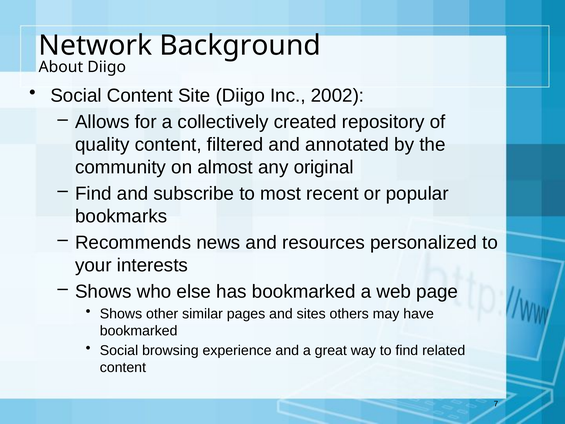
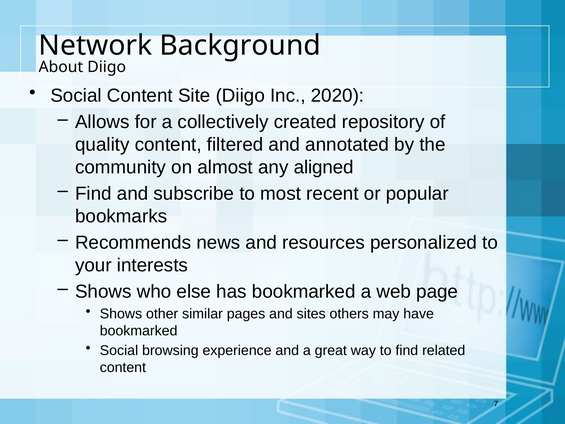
2002: 2002 -> 2020 (338, 95)
original: original -> aligned (324, 167)
